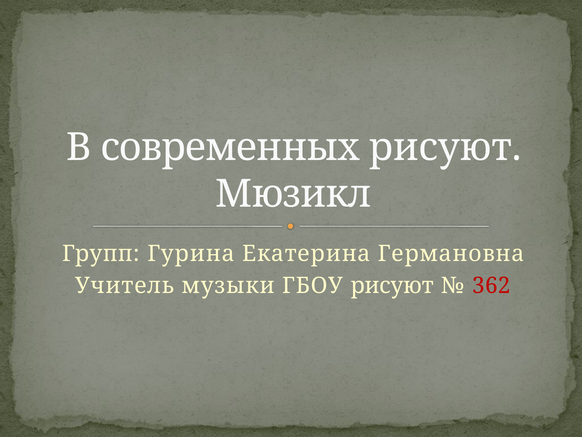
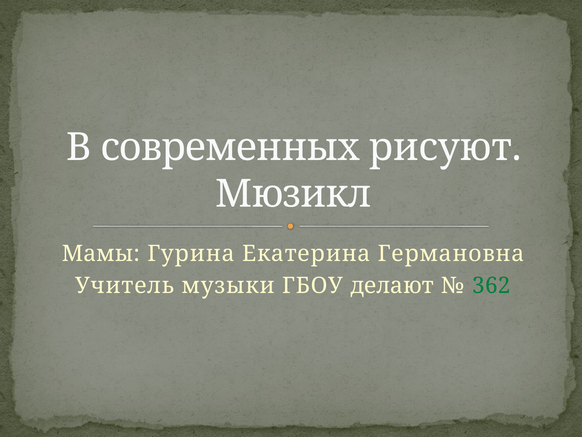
Групп: Групп -> Мамы (101, 253)
ГБОУ рисуют: рисуют -> делают (392, 285)
362 colour: red -> green (491, 285)
